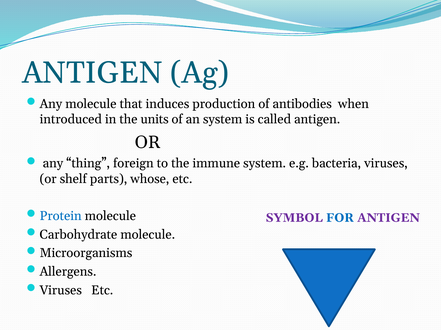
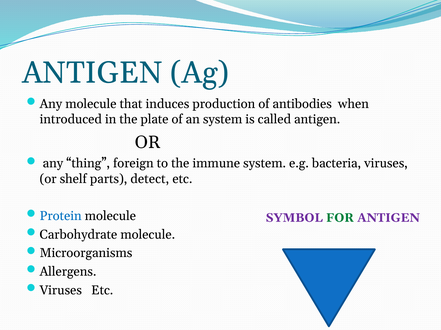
units: units -> plate (155, 120)
whose: whose -> detect (150, 179)
FOR colour: blue -> green (340, 218)
